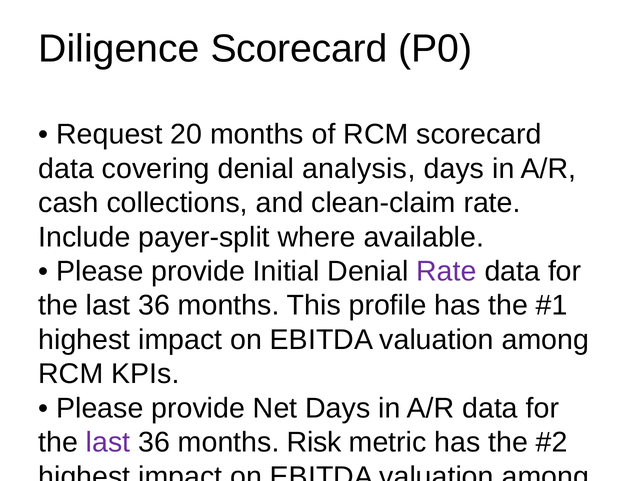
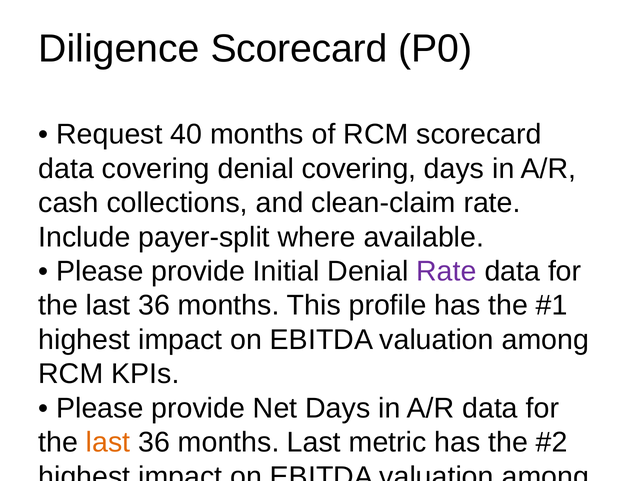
20: 20 -> 40 (186, 135)
denial analysis: analysis -> covering (359, 169)
last colour: purple -> orange (108, 443)
months Risk: Risk -> Last (314, 443)
